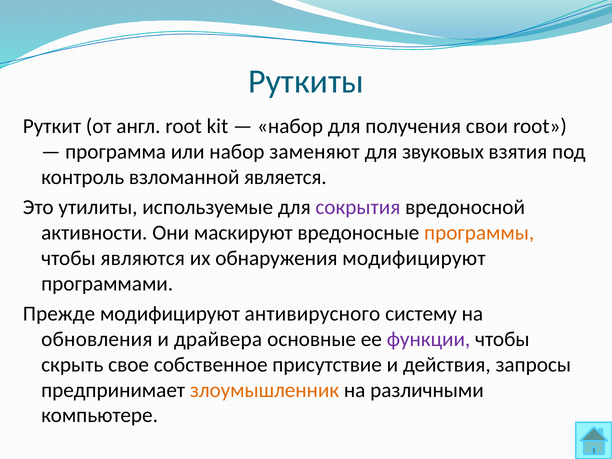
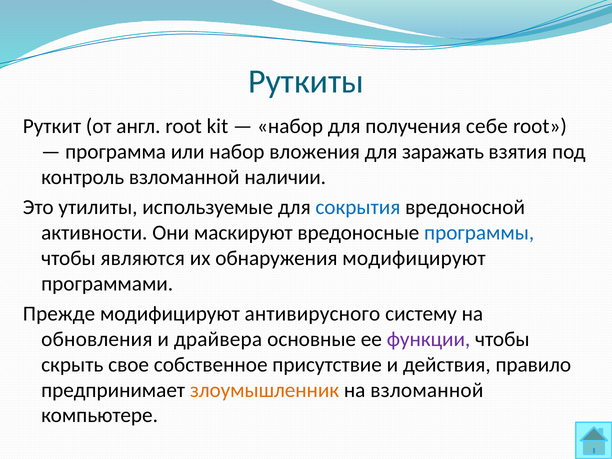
свои: свои -> себе (487, 126)
заменяют: заменяют -> вложения (315, 152)
звуковых: звуковых -> заражать (443, 152)
является: является -> наличии (285, 177)
сокрытия colour: purple -> blue (358, 207)
программы colour: orange -> blue (479, 233)
запросы: запросы -> правило (533, 364)
на различными: различными -> взломанной (427, 390)
